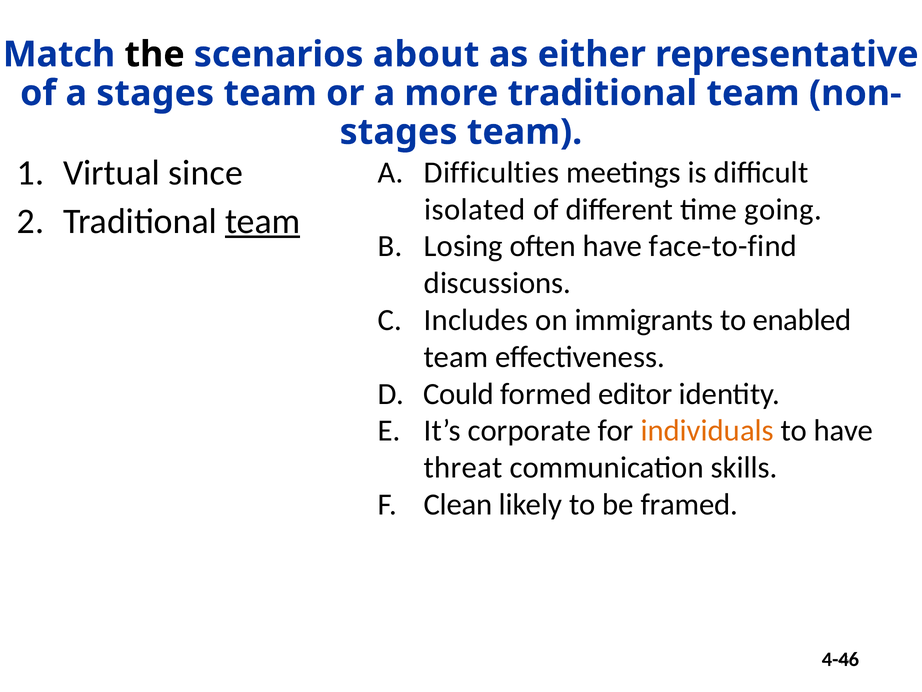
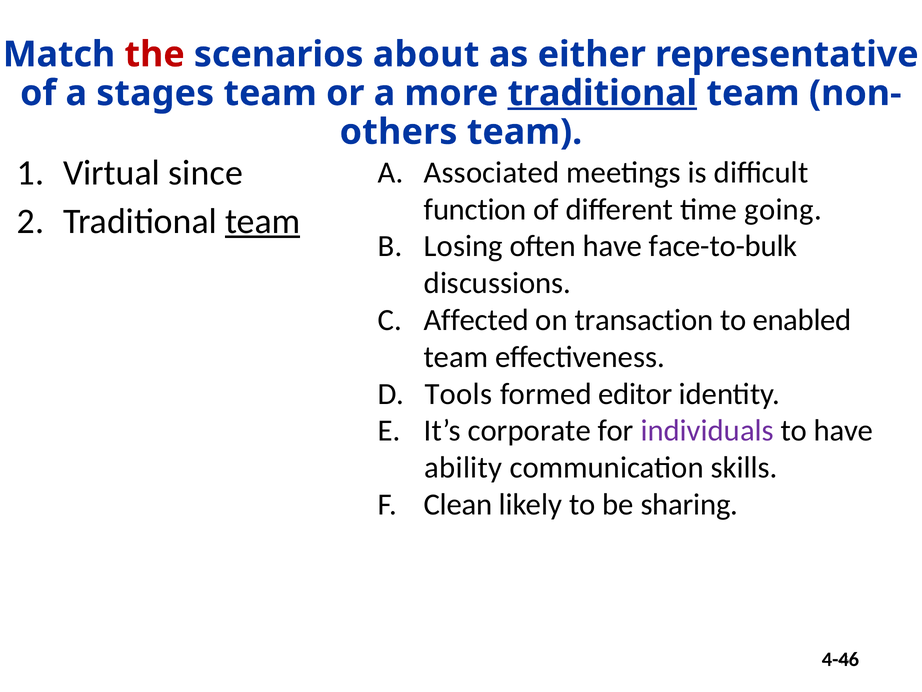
the colour: black -> red (155, 54)
traditional underline: none -> present (602, 93)
stages: stages -> others (399, 132)
Difficulties: Difficulties -> Associated (492, 172)
isolated: isolated -> function (475, 209)
face-to-find: face-to-find -> face-to-bulk (723, 246)
Includes: Includes -> Affected (476, 320)
immigrants: immigrants -> transaction (644, 320)
Could: Could -> Tools (458, 394)
individuals colour: orange -> purple (707, 431)
threat: threat -> ability (463, 467)
framed: framed -> sharing (689, 504)
